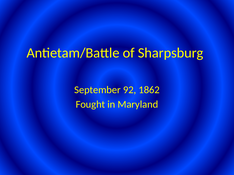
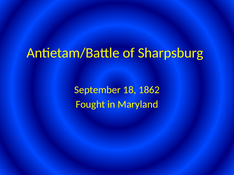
92: 92 -> 18 (130, 90)
